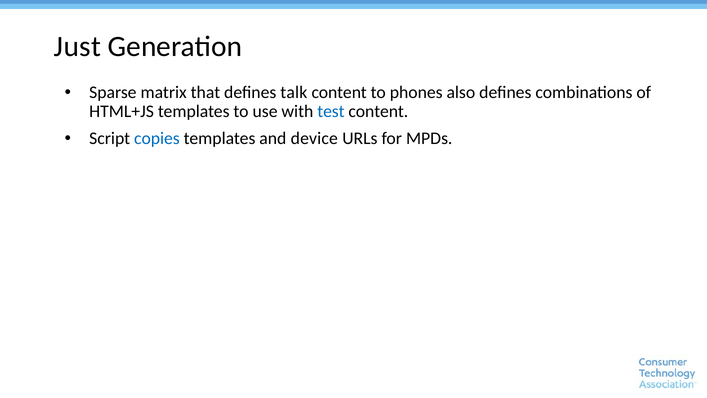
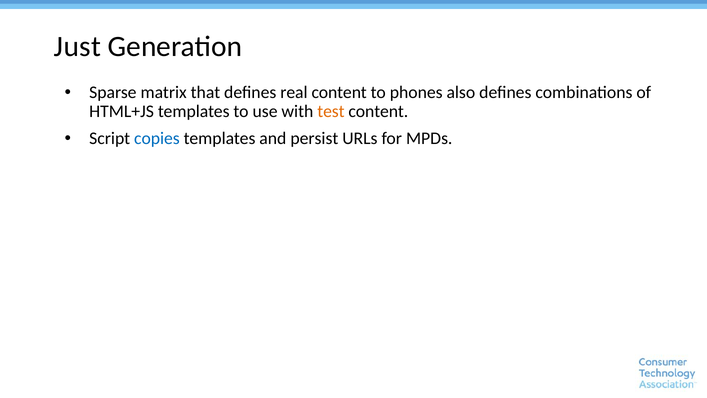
talk: talk -> real (294, 92)
test colour: blue -> orange (331, 112)
device: device -> persist (314, 139)
